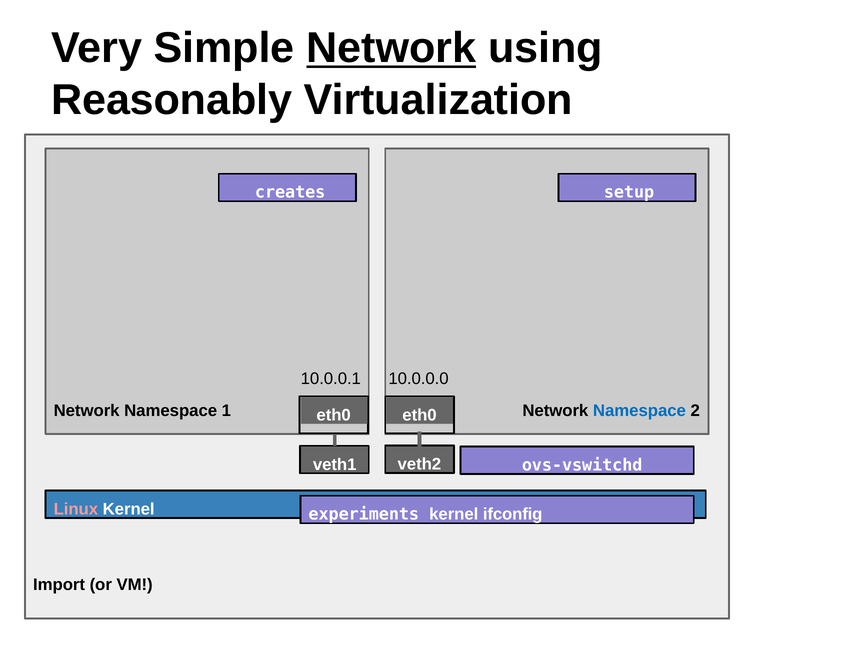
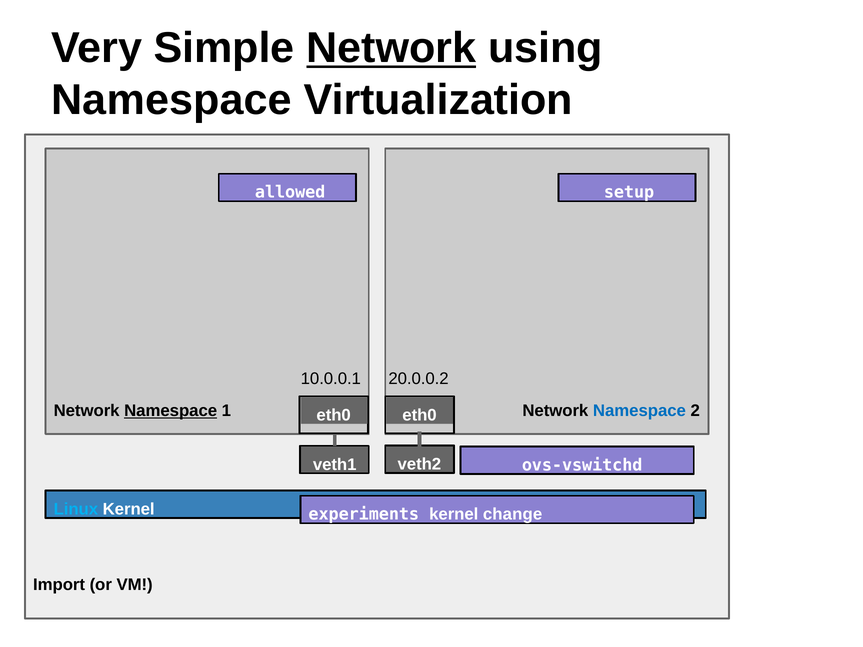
Reasonably: Reasonably -> Namespace (172, 100)
creates: creates -> allowed (290, 192)
10.0.0.0: 10.0.0.0 -> 20.0.0.2 (419, 379)
Namespace underline: none -> present (171, 411)
Linux colour: pink -> light blue (76, 509)
ifconfig: ifconfig -> change (513, 515)
